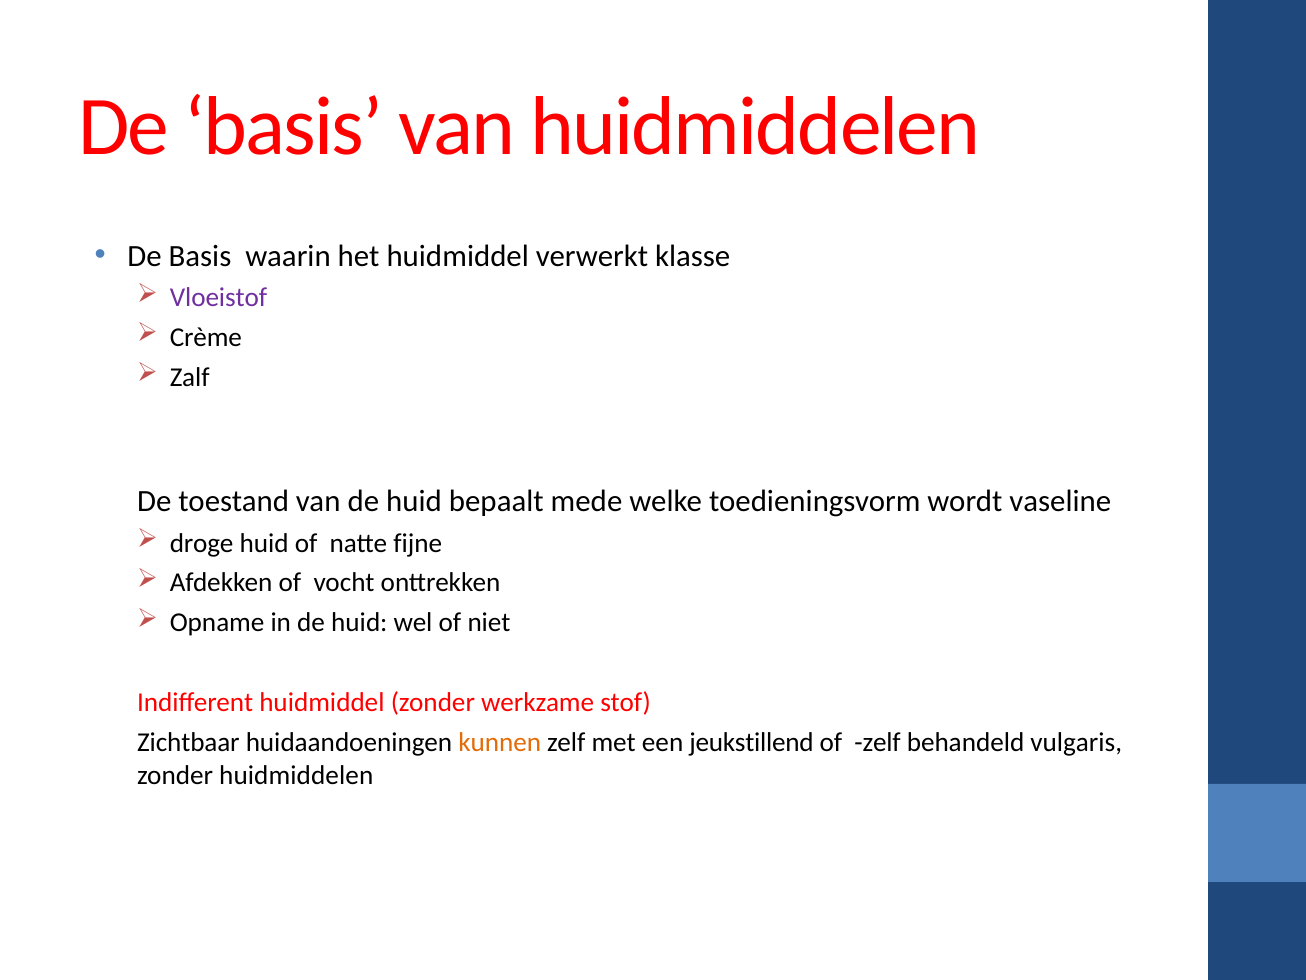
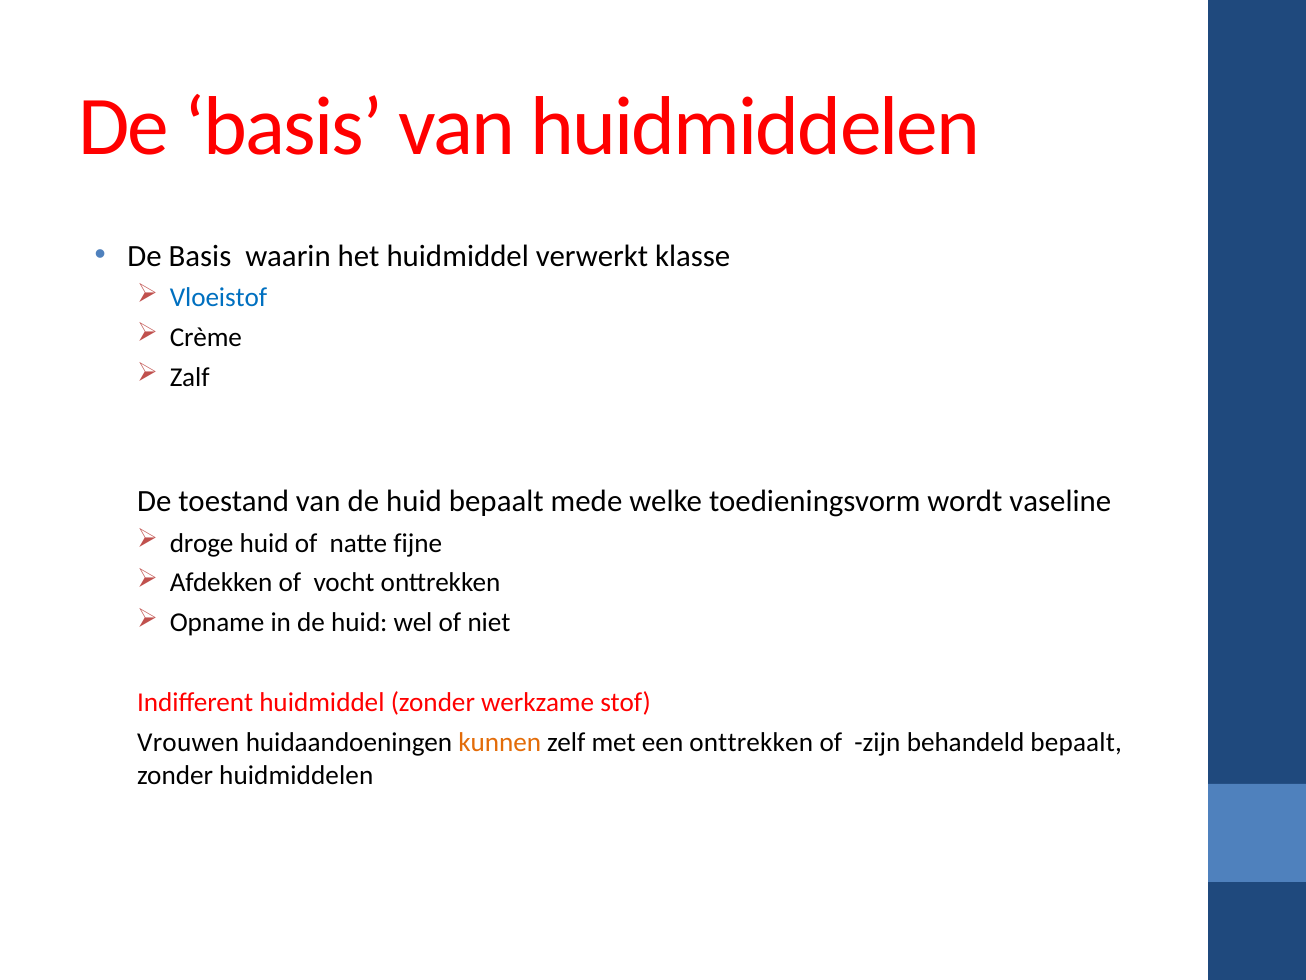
Vloeistof colour: purple -> blue (219, 298)
Zichtbaar: Zichtbaar -> Vrouwen (188, 742)
een jeukstillend: jeukstillend -> onttrekken (751, 742)
of zelf: zelf -> zijn (877, 742)
behandeld vulgaris: vulgaris -> bepaalt (1076, 742)
